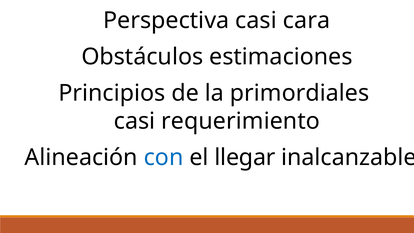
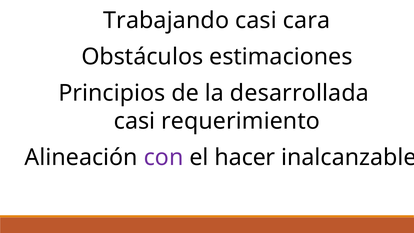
Perspectiva: Perspectiva -> Trabajando (166, 21)
primordiales: primordiales -> desarrollada (300, 93)
con colour: blue -> purple (164, 158)
llegar: llegar -> hacer (245, 158)
